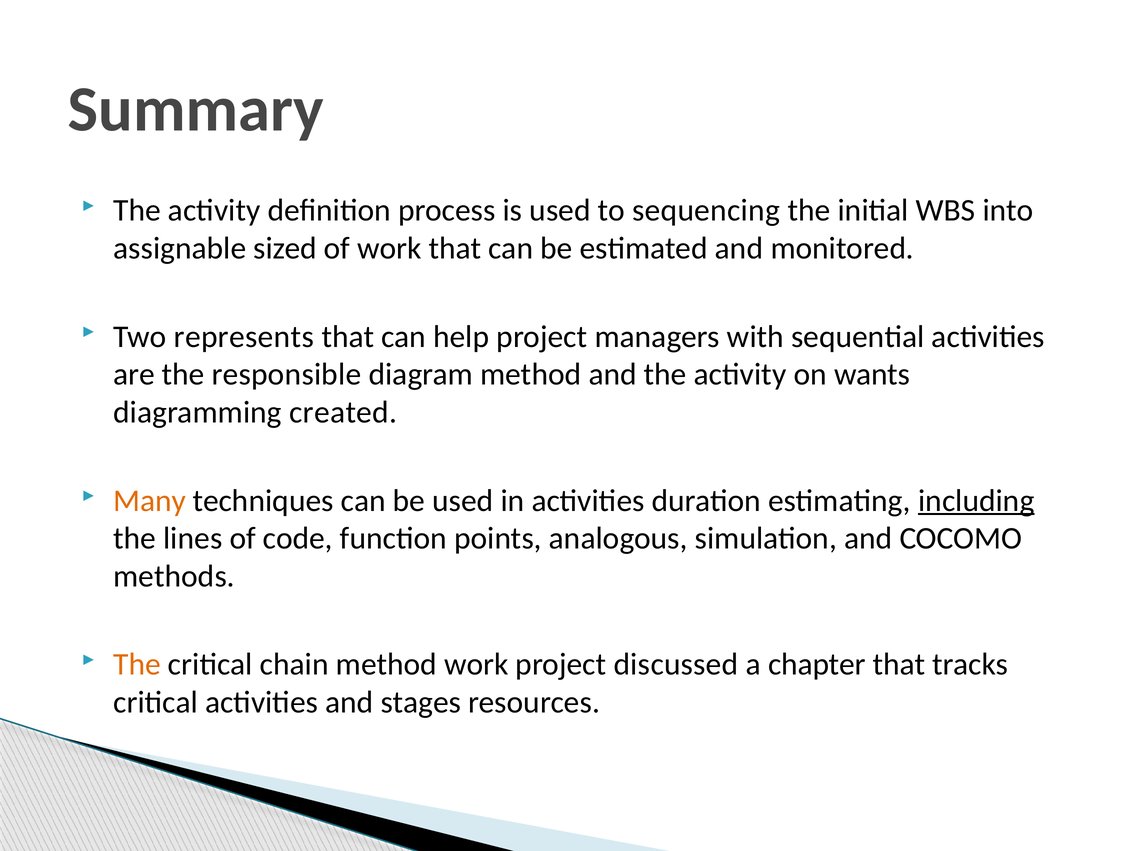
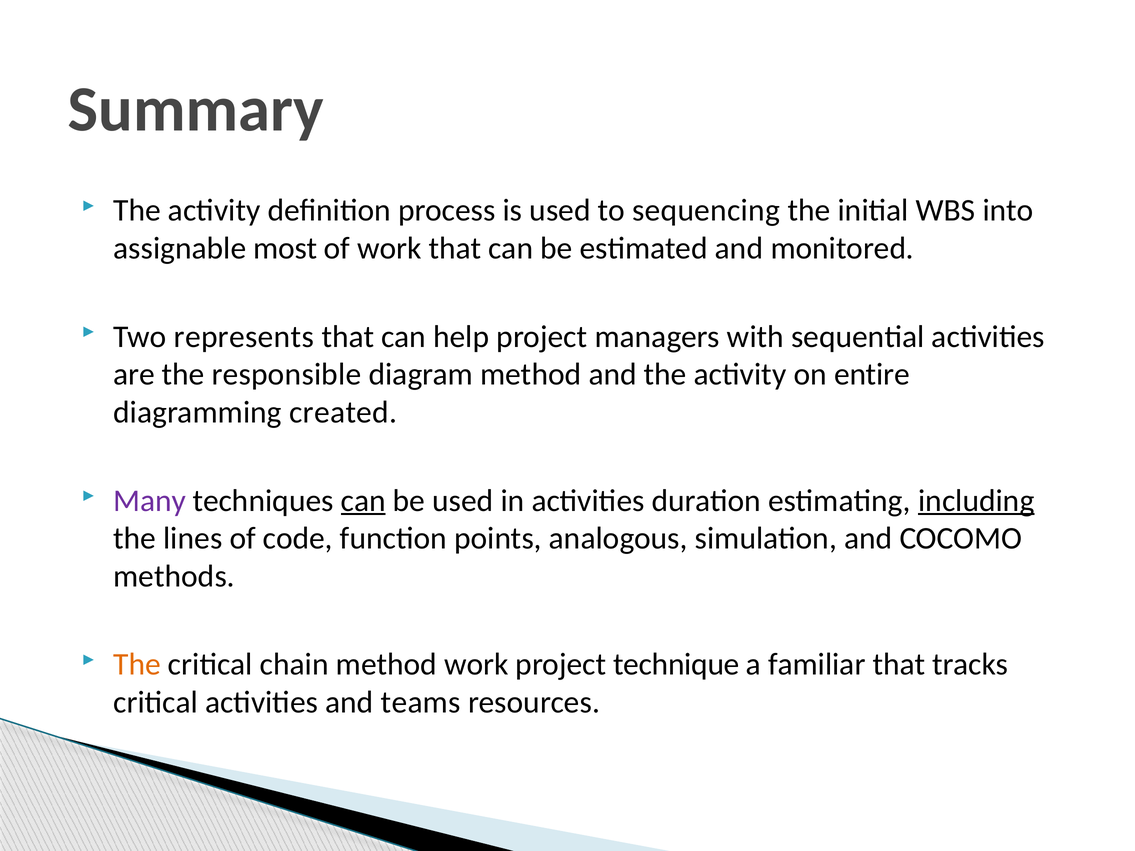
sized: sized -> most (285, 248)
wants: wants -> entire (872, 375)
Many colour: orange -> purple (150, 501)
can underline: none -> present (363, 501)
discussed: discussed -> technique (676, 665)
chapter: chapter -> familiar (817, 665)
stages: stages -> teams (421, 703)
